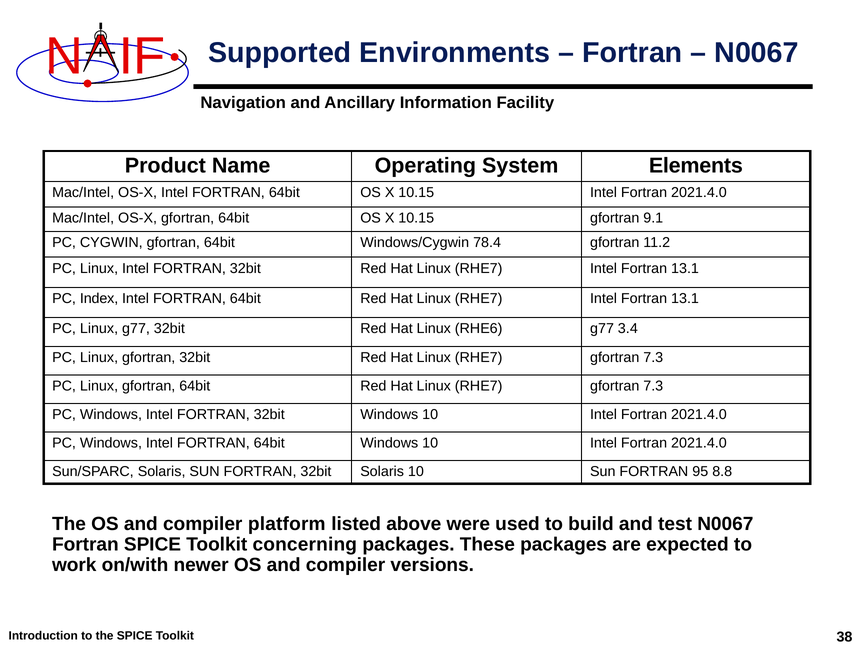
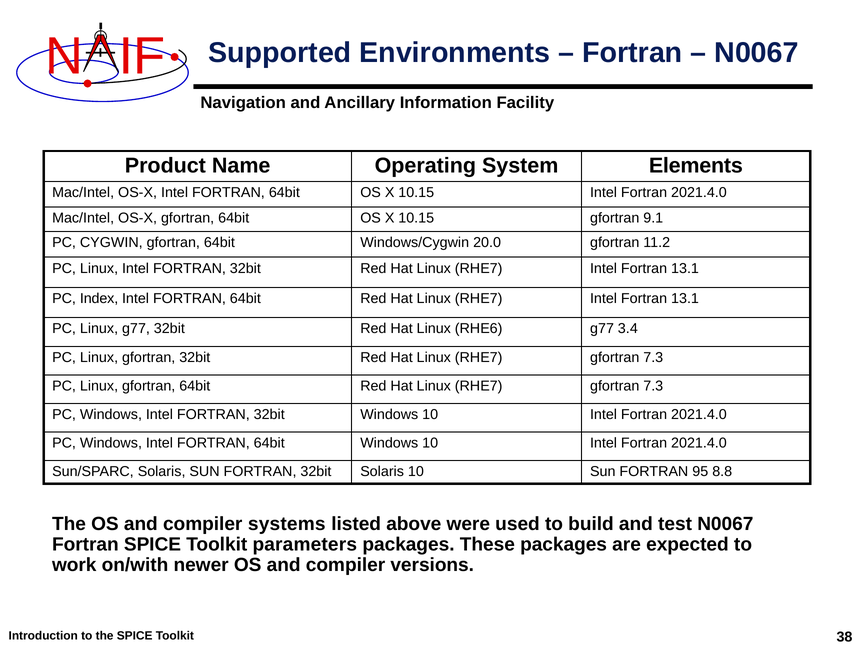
78.4: 78.4 -> 20.0 (487, 243)
platform: platform -> systems (287, 524)
concerning: concerning -> parameters (305, 544)
